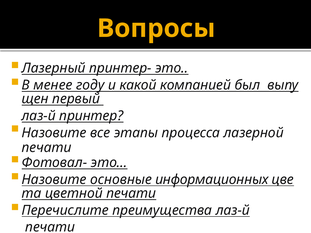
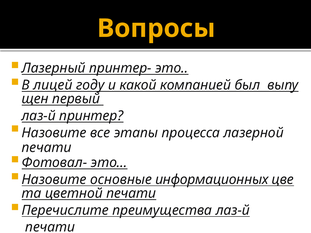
менее: менее -> лицей (53, 85)
